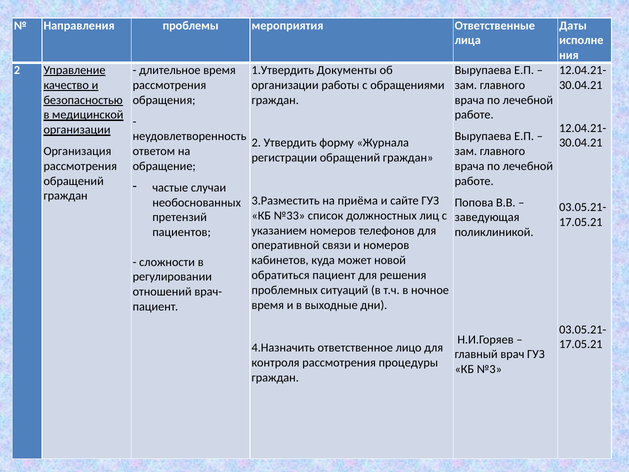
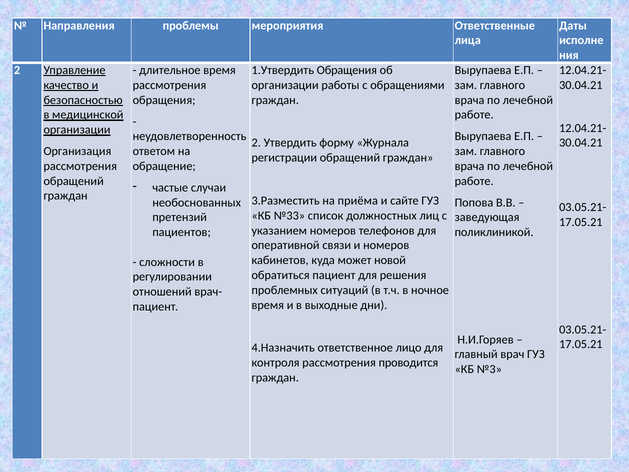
1.Утвердить Документы: Документы -> Обращения (347, 70)
процедуры: процедуры -> проводится (408, 363)
